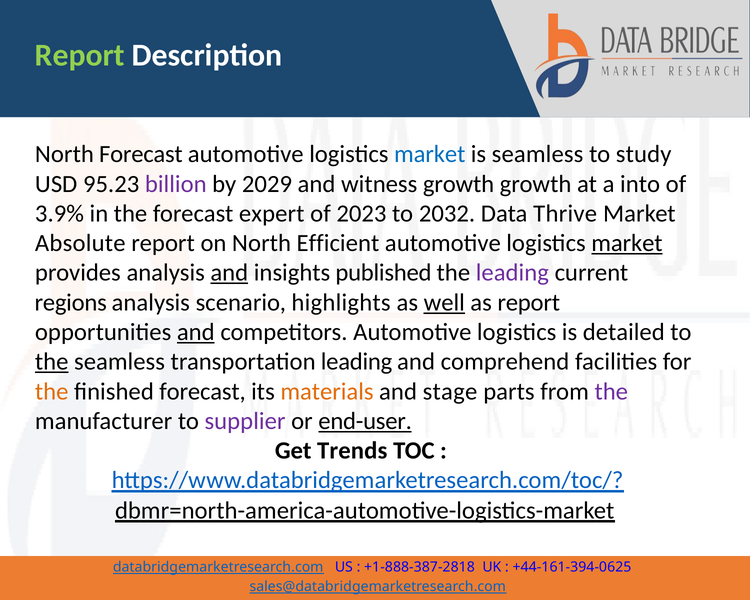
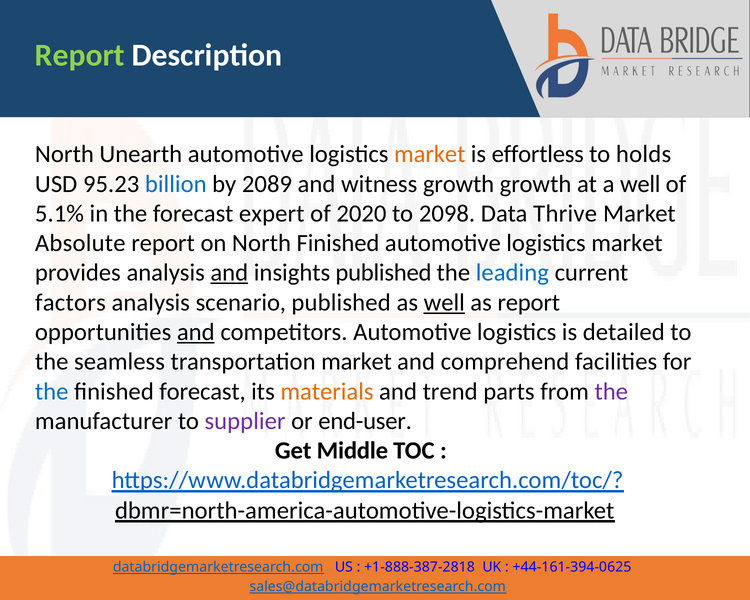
North Forecast: Forecast -> Unearth (141, 154)
market colour: blue -> orange (430, 154)
is seamless: seamless -> effortless (538, 154)
study: study -> holds (644, 154)
billion colour: purple -> blue (176, 184)
2029: 2029 -> 2089 (267, 184)
a into: into -> well (640, 184)
3.9%: 3.9% -> 5.1% (59, 214)
2023: 2023 -> 2020 (361, 214)
2032: 2032 -> 2098 (447, 214)
North Efficient: Efficient -> Finished (338, 243)
market underline: present -> none (627, 243)
leading colour: purple -> blue (512, 273)
regions: regions -> factors (70, 303)
scenario highlights: highlights -> published (341, 303)
the underline: present -> none (52, 362)
transportation leading: leading -> market (357, 362)
the colour: orange -> blue (52, 391)
stage: stage -> trend (450, 391)
end-user underline: present -> none (365, 421)
Trends: Trends -> Middle (352, 451)
